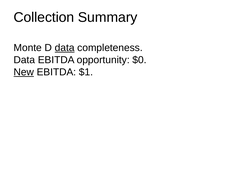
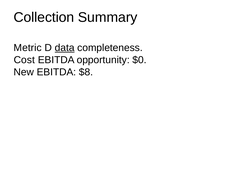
Monte: Monte -> Metric (28, 48)
Data: Data -> Cost (24, 60)
New underline: present -> none (24, 72)
$1: $1 -> $8 (86, 72)
